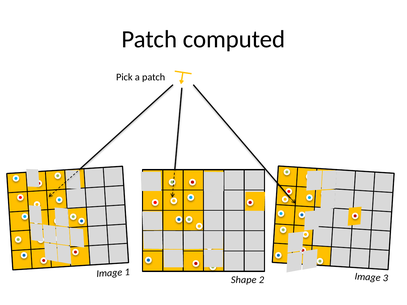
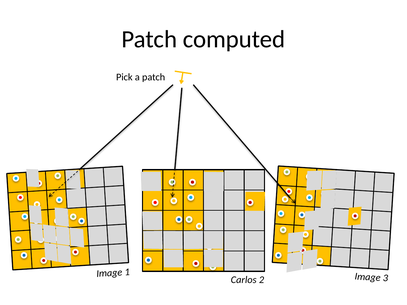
Shape: Shape -> Carlos (244, 280)
